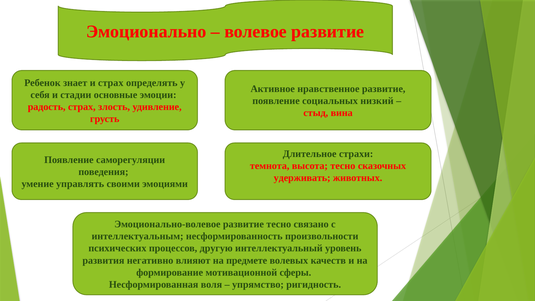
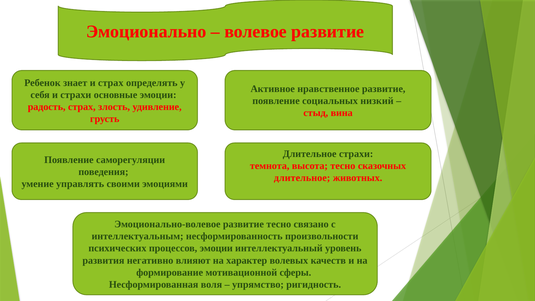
и стадии: стадии -> страхи (76, 95)
удерживать: удерживать -> длительное (302, 178)
процессов другую: другую -> эмоции (216, 248)
предмете: предмете -> характер (247, 260)
